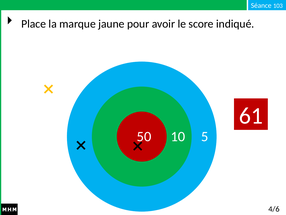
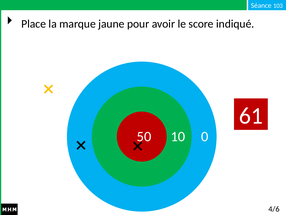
5: 5 -> 0 (205, 136)
